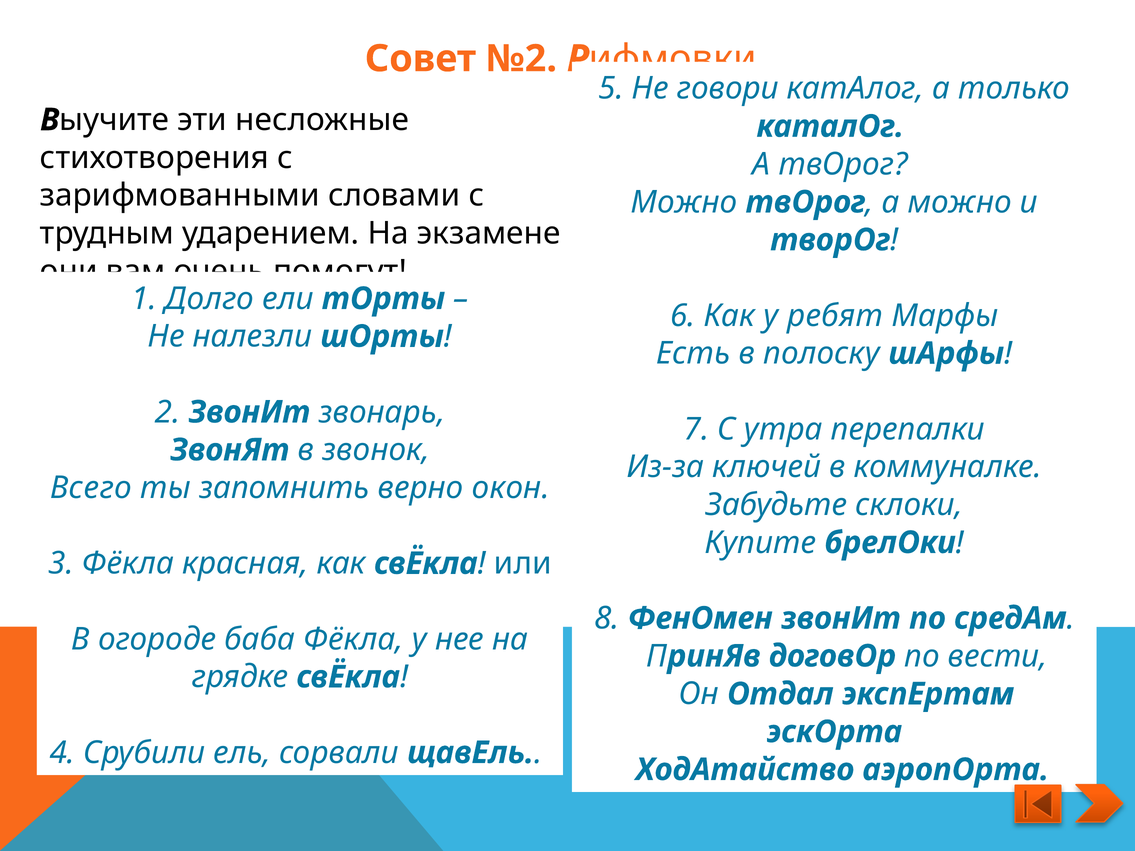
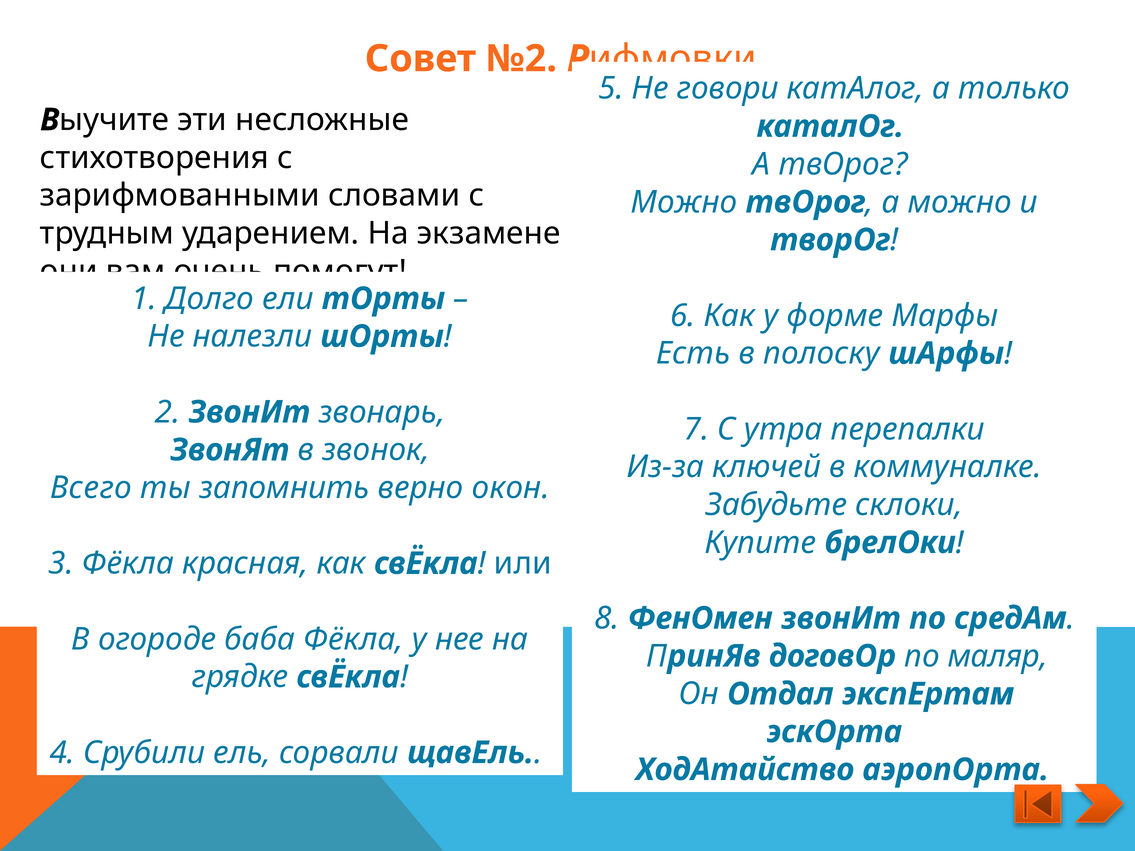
ребят: ребят -> форме (835, 316)
вести: вести -> маляр (998, 656)
